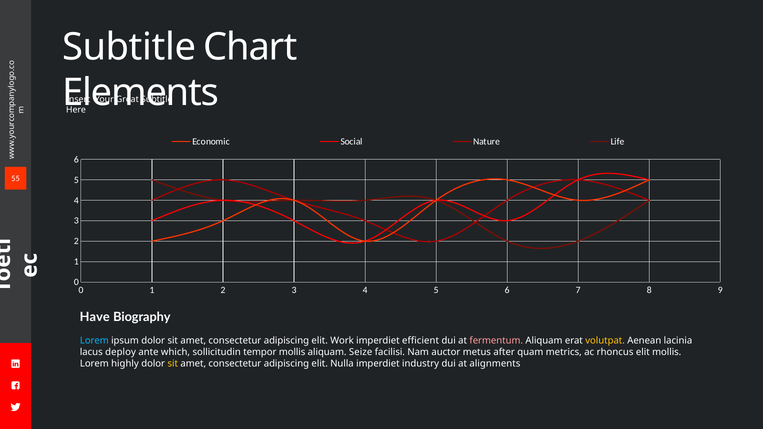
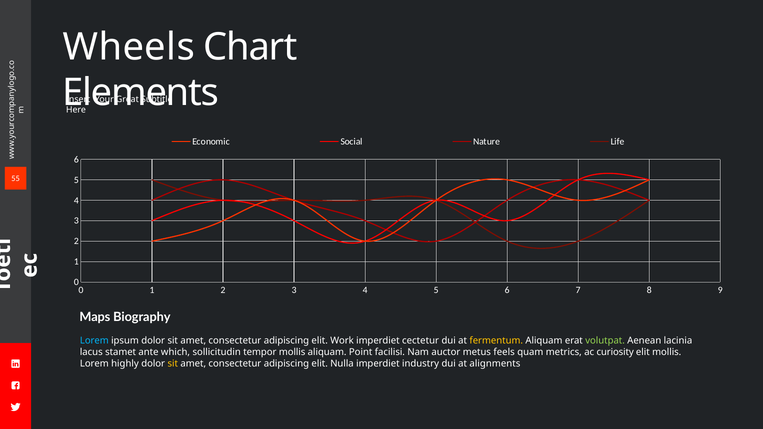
Subtitle: Subtitle -> Wheels (129, 47)
Have: Have -> Maps (95, 317)
efficient: efficient -> cectetur (421, 341)
fermentum colour: pink -> yellow (496, 341)
volutpat colour: yellow -> light green (605, 341)
deploy: deploy -> stamet (121, 352)
Seize: Seize -> Point (361, 352)
after: after -> feels (504, 352)
rhoncus: rhoncus -> curiosity (615, 352)
